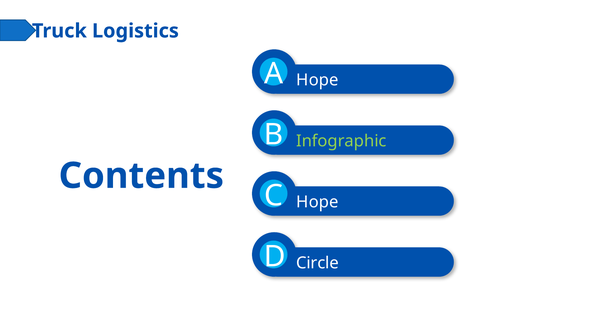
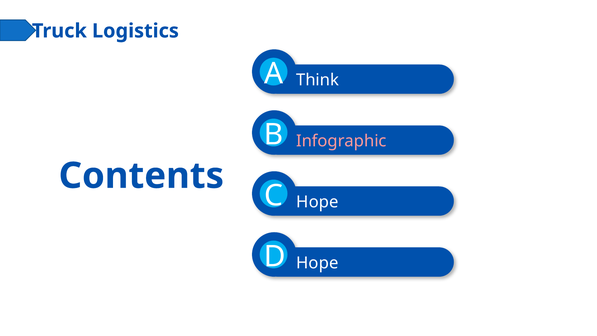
Hope: Hope -> Think (318, 80)
Infographic colour: light green -> pink (341, 141)
Circle: Circle -> Hope (317, 263)
